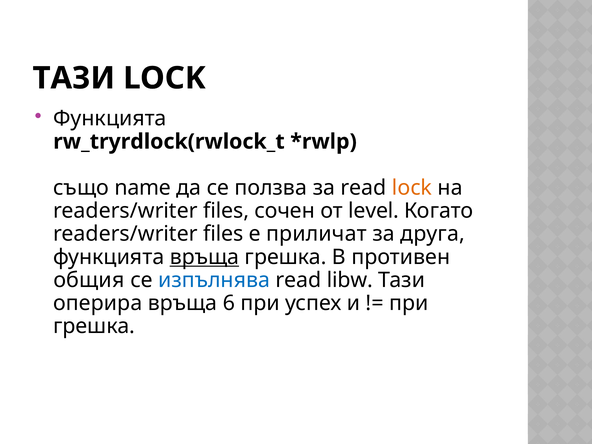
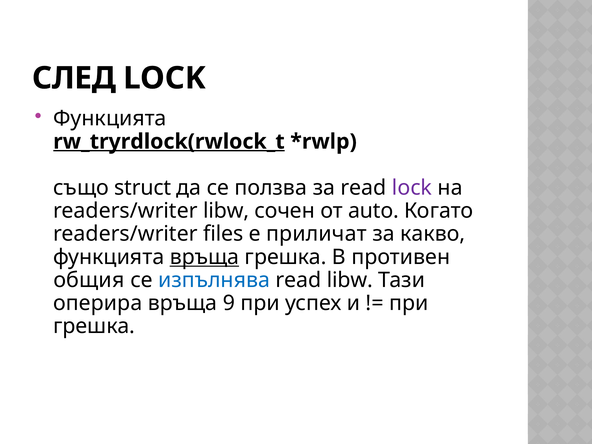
ТАЗИ: ТАЗИ -> СЛЕД (74, 78)
rw_tryrdlock(rwlock_t underline: none -> present (169, 142)
name: name -> struct (143, 188)
lock colour: orange -> purple (412, 188)
files: files -> libw (226, 211)
level: level -> auto (374, 211)
друга: друга -> какво (433, 234)
6: 6 -> 9 (229, 303)
